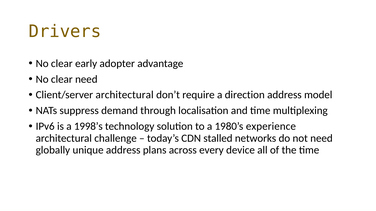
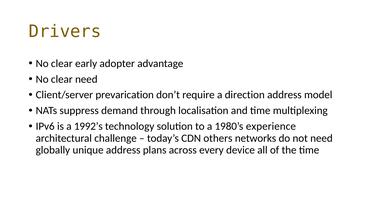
Client/server architectural: architectural -> prevarication (125, 95)
1998’s: 1998’s -> 1992’s (88, 127)
stalled: stalled -> others (218, 138)
